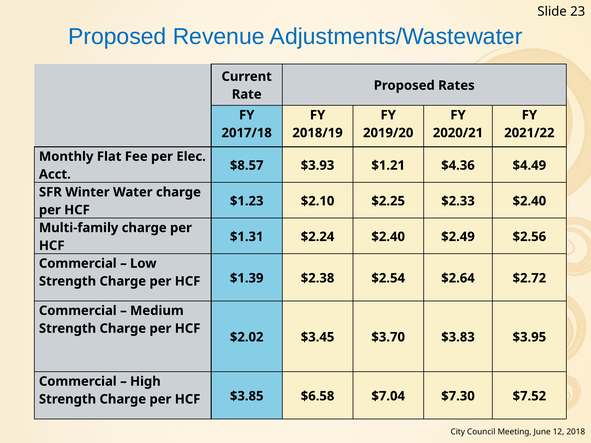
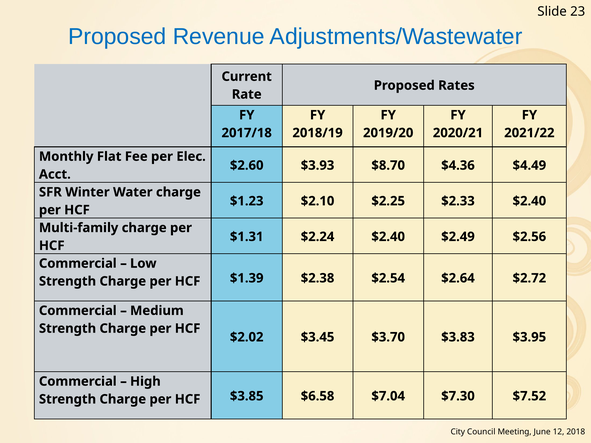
$8.57: $8.57 -> $2.60 (247, 165)
$1.21: $1.21 -> $8.70 (388, 165)
